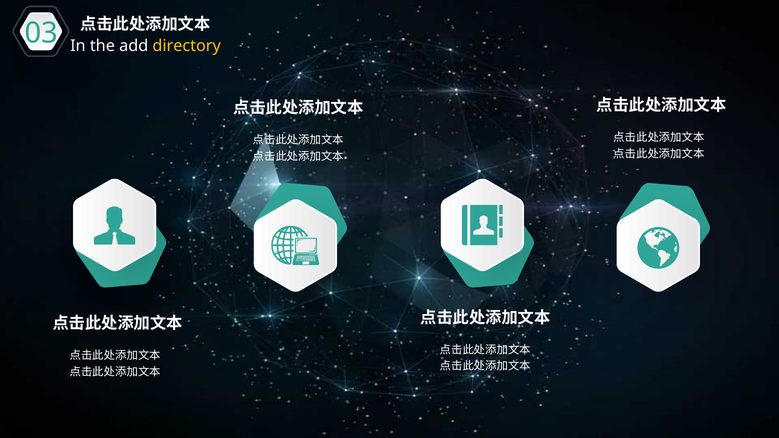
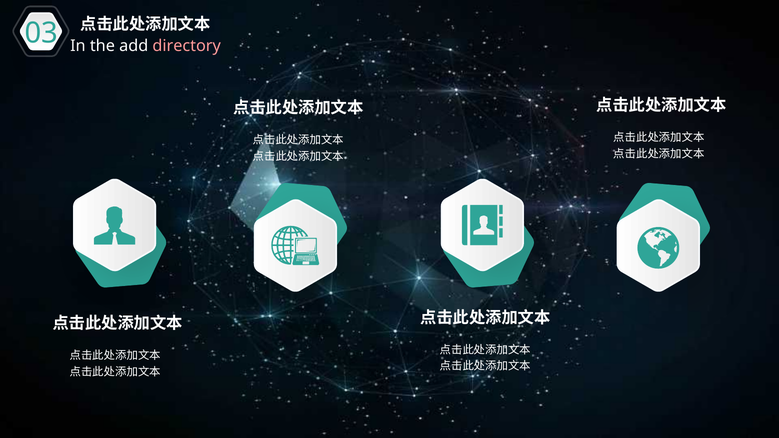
directory colour: yellow -> pink (187, 46)
